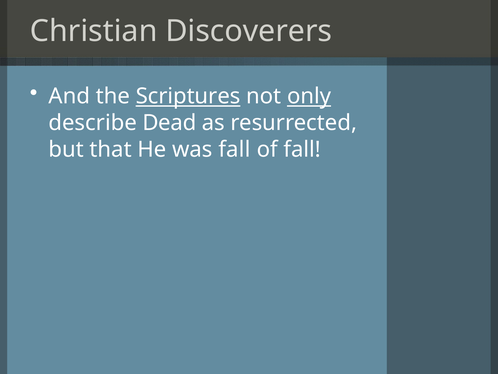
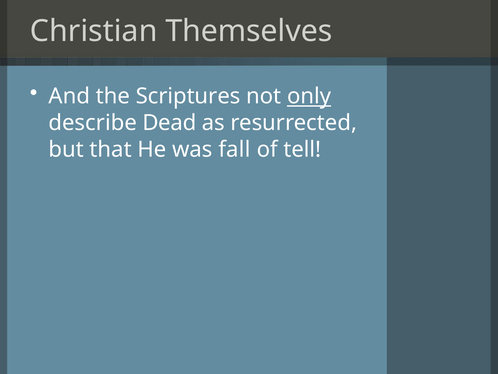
Discoverers: Discoverers -> Themselves (249, 31)
Scriptures underline: present -> none (188, 96)
of fall: fall -> tell (302, 149)
